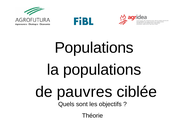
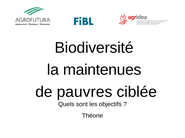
Populations: Populations -> Biodiversité (94, 48)
la populations: populations -> maintenues (102, 70)
